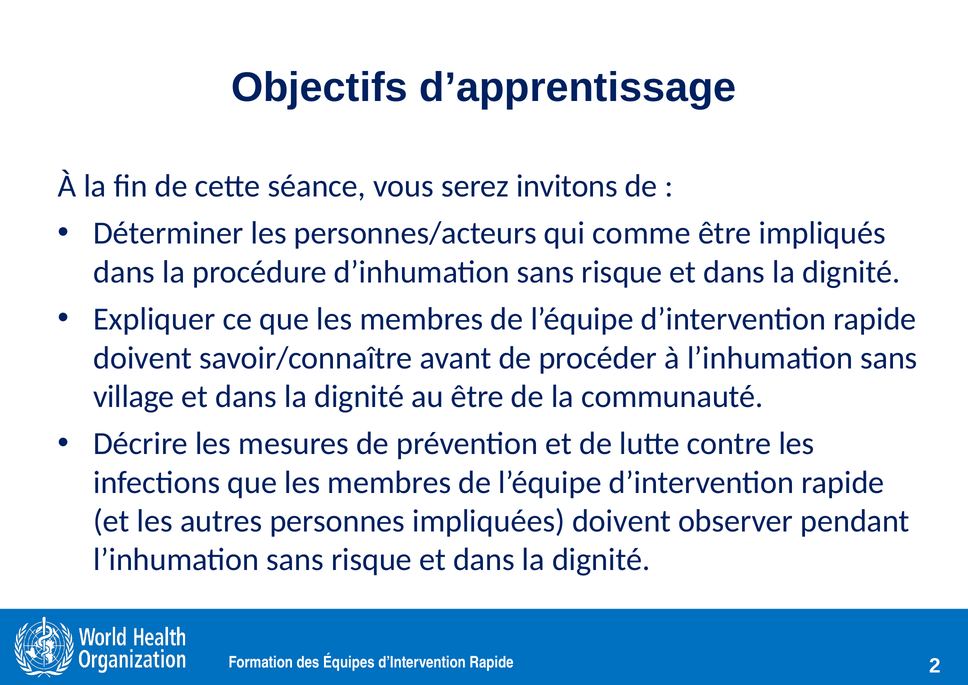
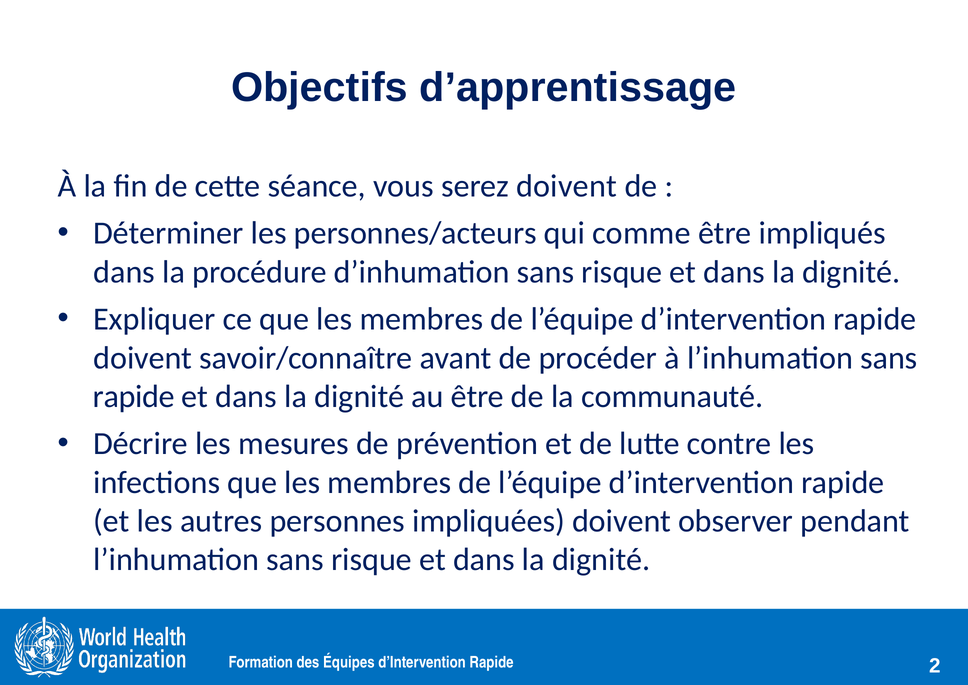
serez invitons: invitons -> doivent (567, 186)
village: village -> rapide (134, 396)
